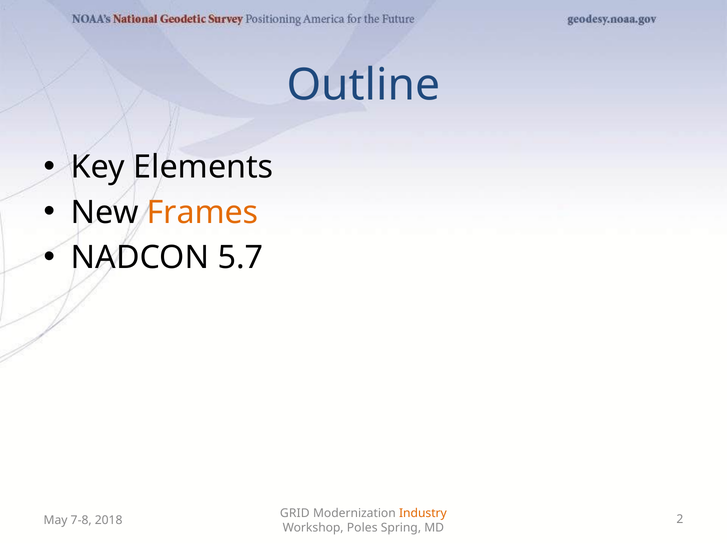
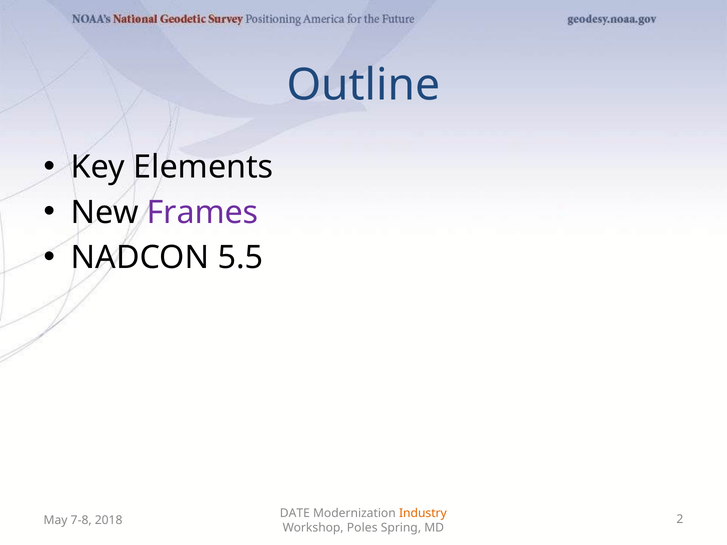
Frames colour: orange -> purple (203, 213)
5.7: 5.7 -> 5.5 (240, 258)
GRID: GRID -> DATE (295, 513)
